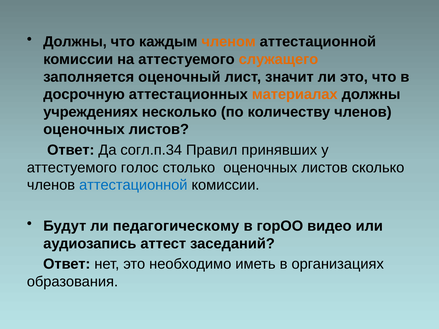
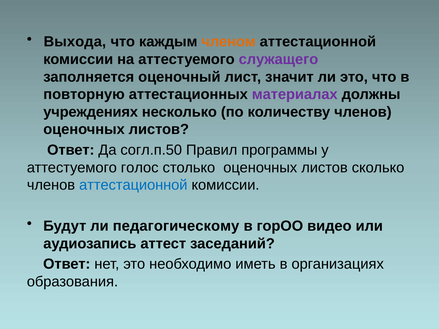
Должны: Должны -> Выхода (75, 42)
служащего colour: orange -> purple (278, 59)
досрочную: досрочную -> повторную (84, 94)
материалах colour: orange -> purple (295, 94)
согл.п.34: согл.п.34 -> согл.п.50 (151, 150)
принявших: принявших -> программы (279, 150)
